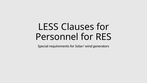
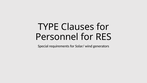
LESS: LESS -> TYPE (48, 27)
